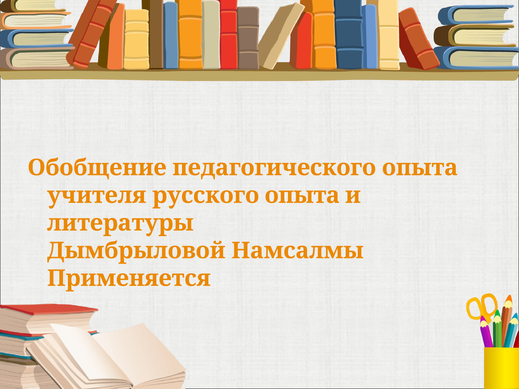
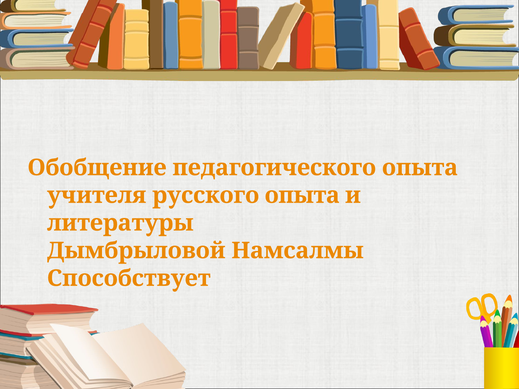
Применяется: Применяется -> Способствует (129, 278)
